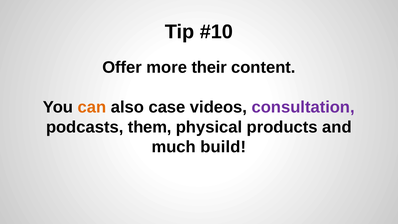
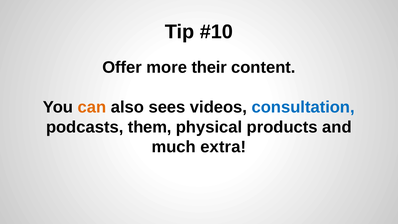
case: case -> sees (167, 107)
consultation colour: purple -> blue (303, 107)
build: build -> extra (223, 147)
